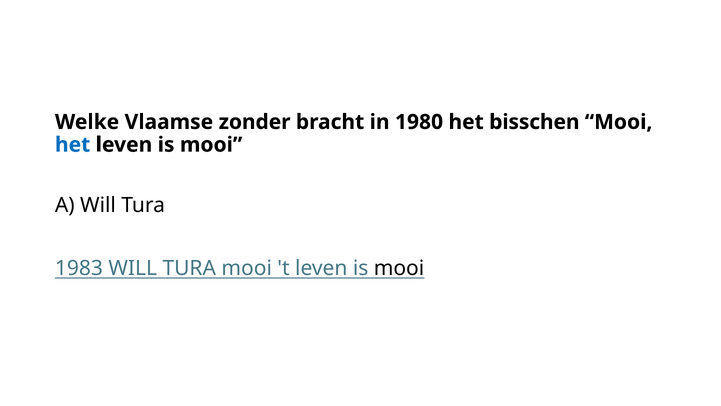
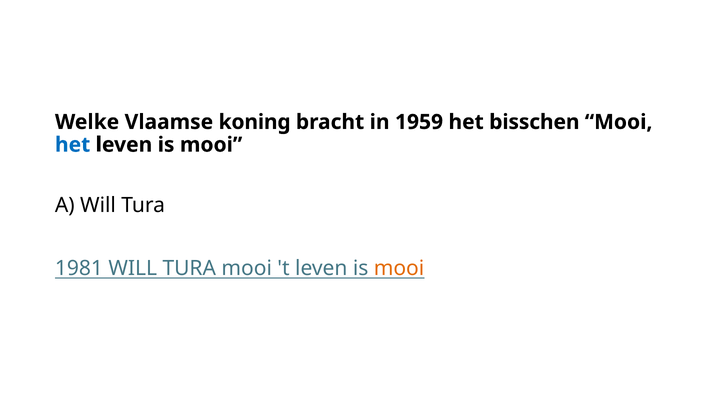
zonder: zonder -> koning (255, 122)
1980: 1980 -> 1959 (419, 122)
1983: 1983 -> 1981 (79, 268)
mooi colour: black -> orange (399, 268)
